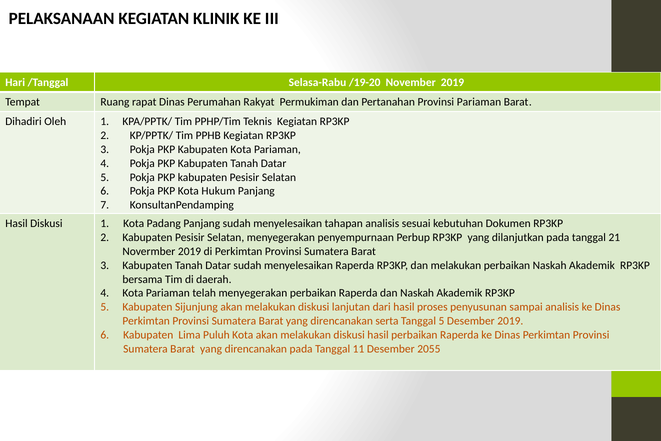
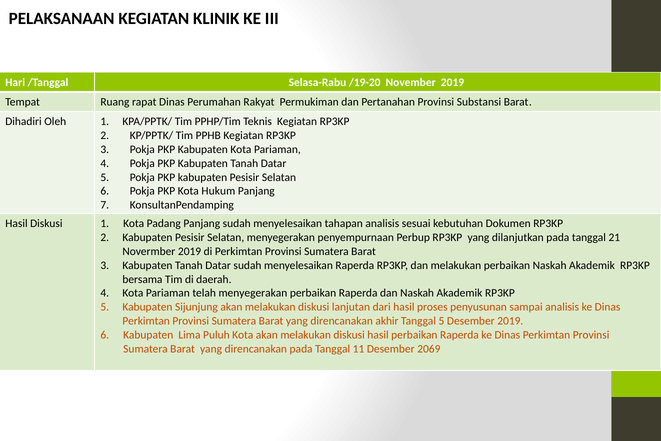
Provinsi Pariaman: Pariaman -> Substansi (479, 102)
serta: serta -> akhir (387, 321)
2055: 2055 -> 2069 (429, 349)
